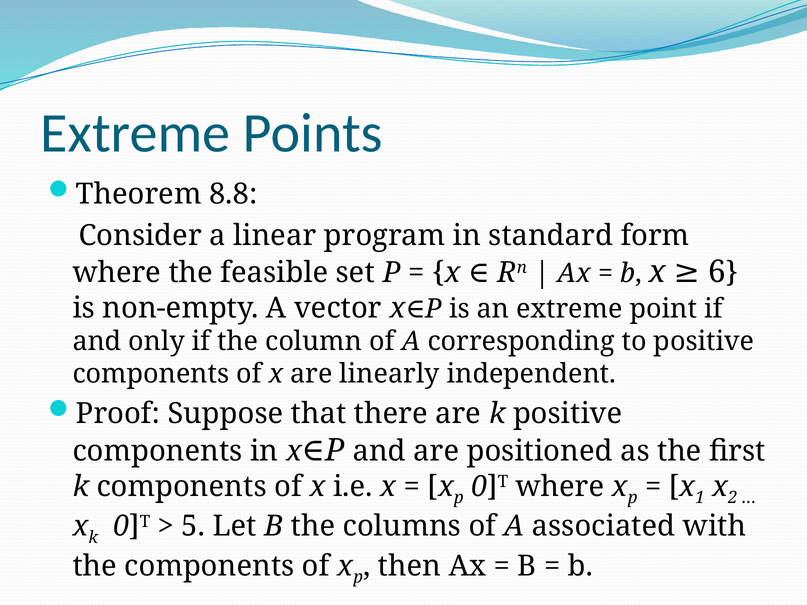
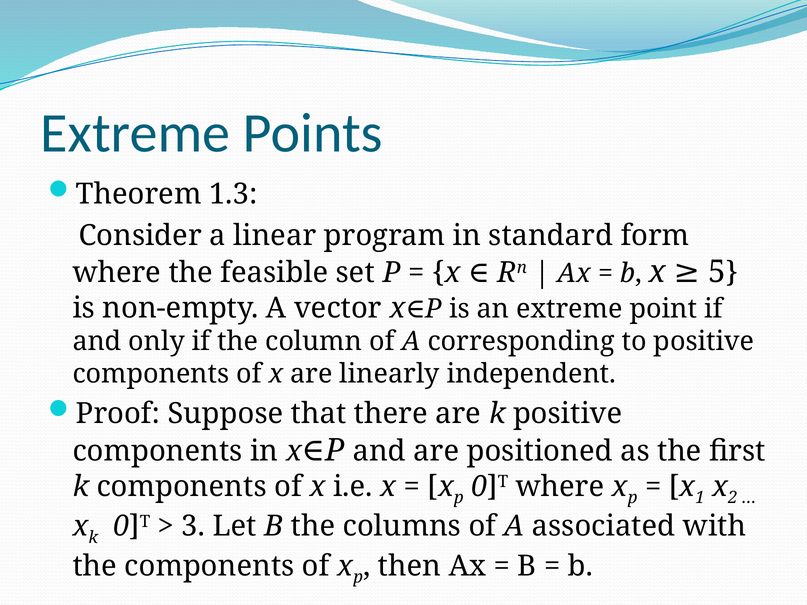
8.8: 8.8 -> 1.3 (233, 194)
6: 6 -> 5 (717, 272)
5: 5 -> 3 (193, 526)
